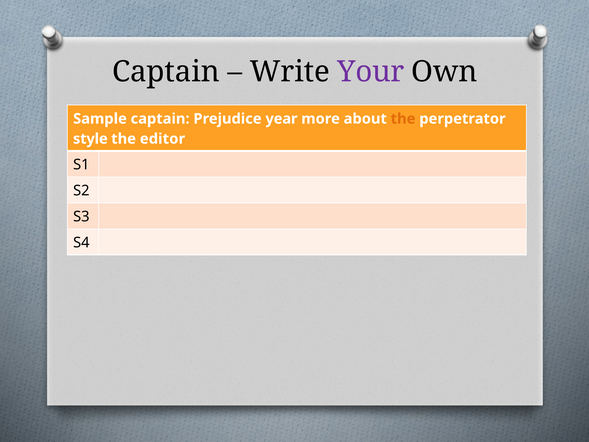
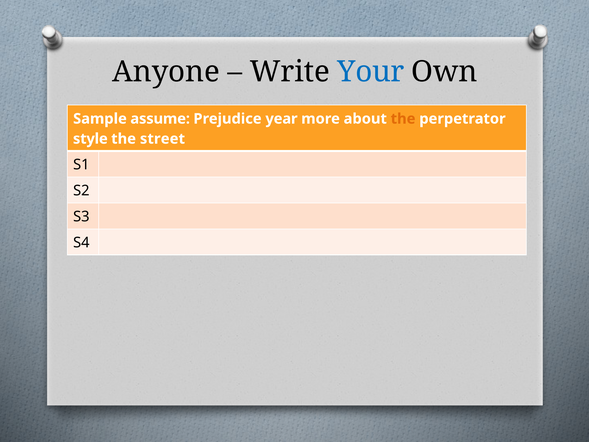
Captain: Captain -> Anyone (166, 72)
Your colour: purple -> blue (371, 72)
Sample captain: captain -> assume (160, 119)
editor: editor -> street (162, 139)
